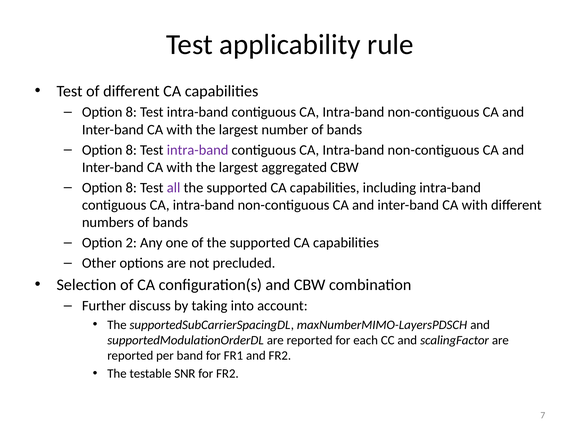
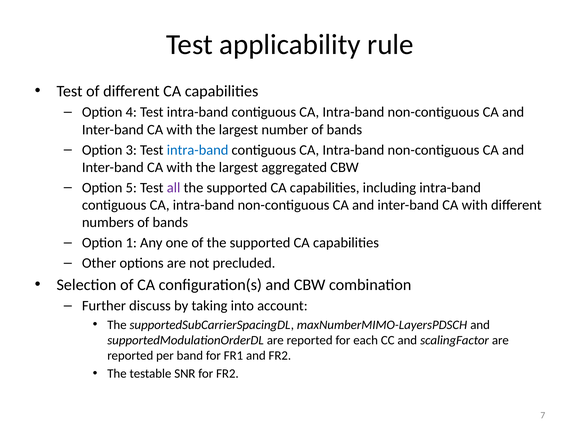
8: 8 -> 4 (131, 112)
8: 8 -> 3 (131, 150)
intra-band colour: purple -> blue (198, 150)
8: 8 -> 5 (131, 188)
2: 2 -> 1 (131, 243)
